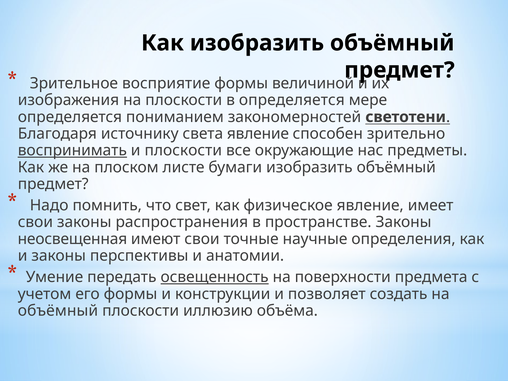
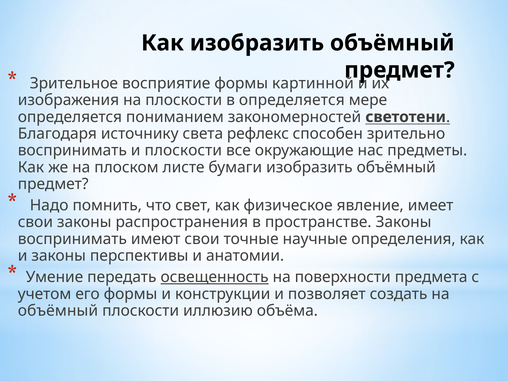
величиной: величиной -> картинной (313, 83)
света явление: явление -> рефлекс (258, 134)
воспринимать underline: present -> none (72, 150)
неосвещенная: неосвещенная -> воспринимать (72, 239)
